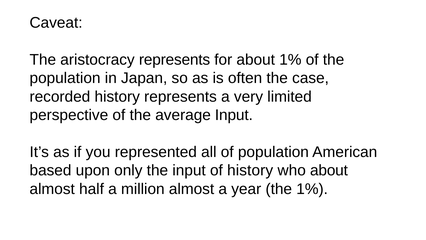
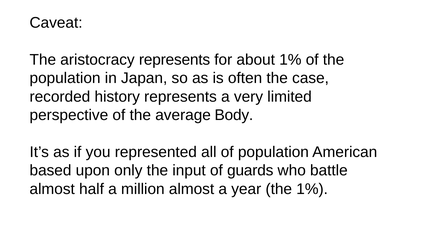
average Input: Input -> Body (234, 115)
of history: history -> guards (250, 170)
who about: about -> battle (329, 170)
